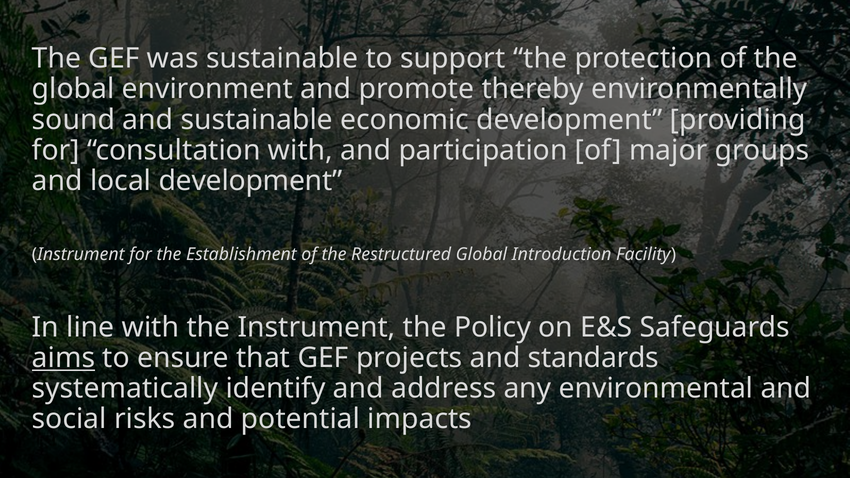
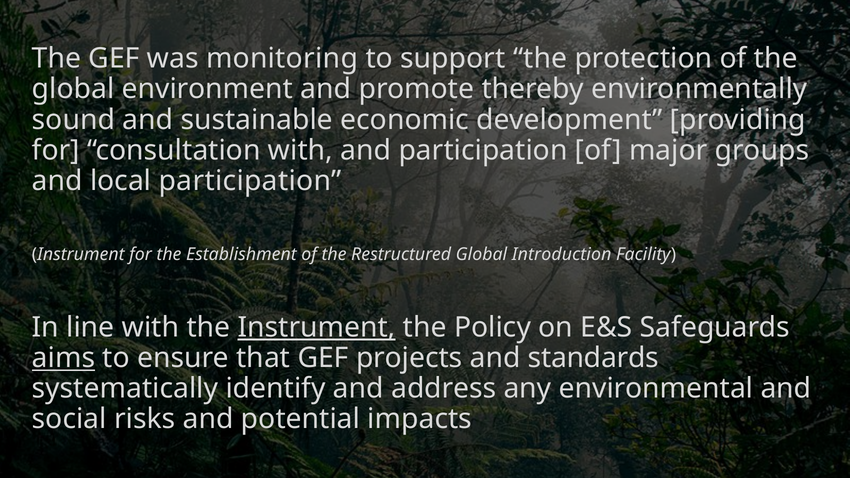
was sustainable: sustainable -> monitoring (282, 58)
local development: development -> participation (250, 181)
Instrument underline: none -> present (317, 327)
